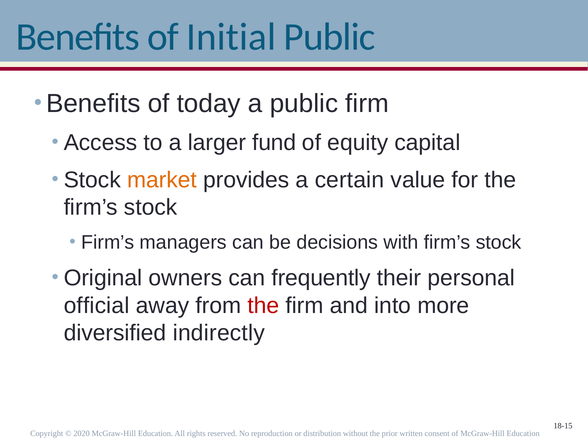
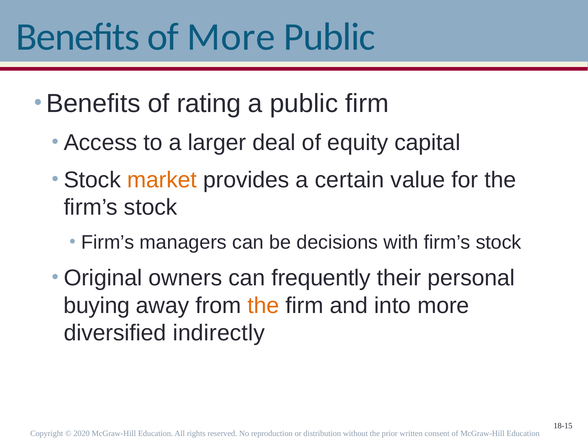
of Initial: Initial -> More (231, 37)
today: today -> rating (209, 104)
fund: fund -> deal (274, 143)
official: official -> buying (97, 305)
the colour: red -> orange (263, 305)
